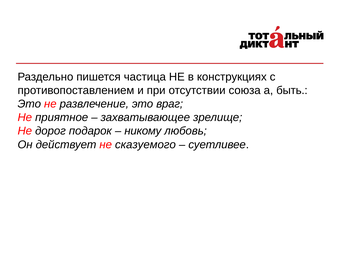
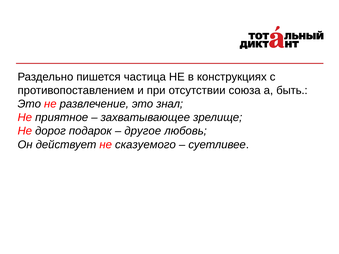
враг: враг -> знал (170, 104)
никому: никому -> другое (143, 131)
